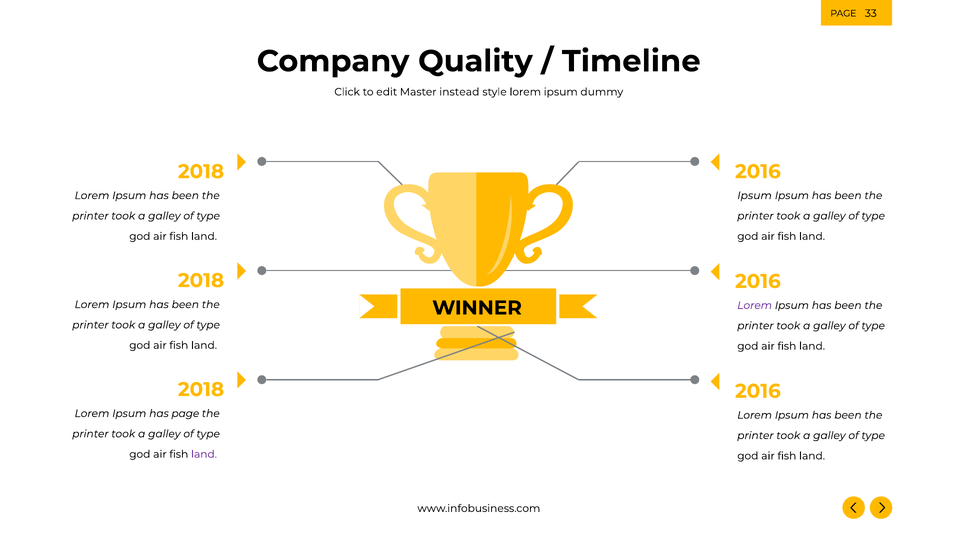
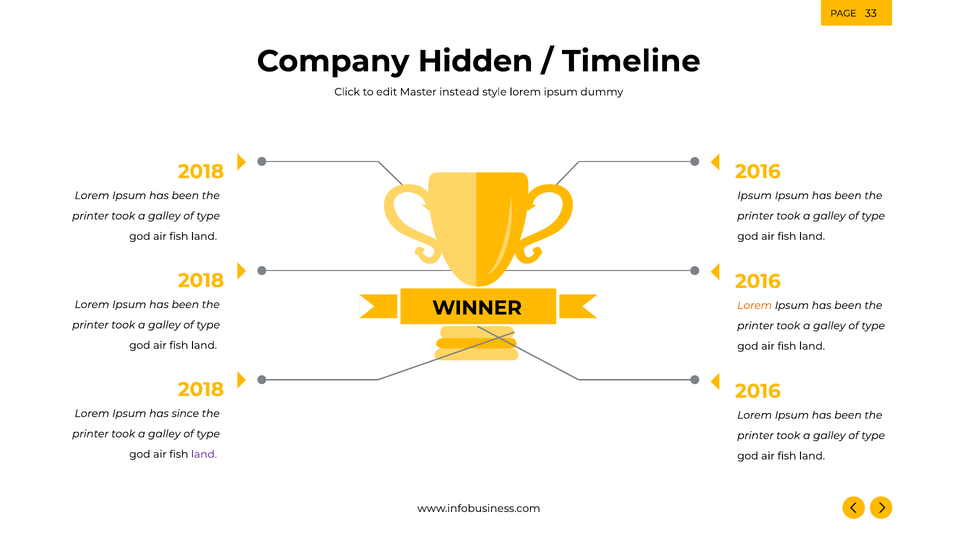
Quality: Quality -> Hidden (475, 61)
Lorem colour: purple -> orange (755, 305)
has page: page -> since (185, 413)
